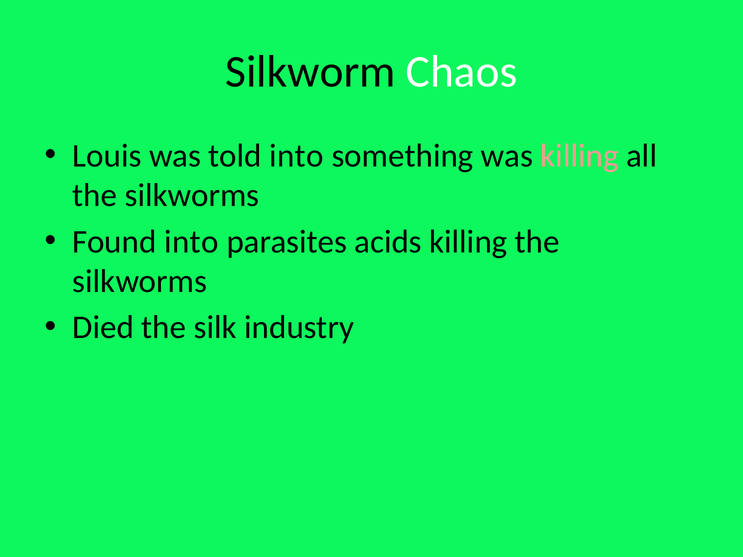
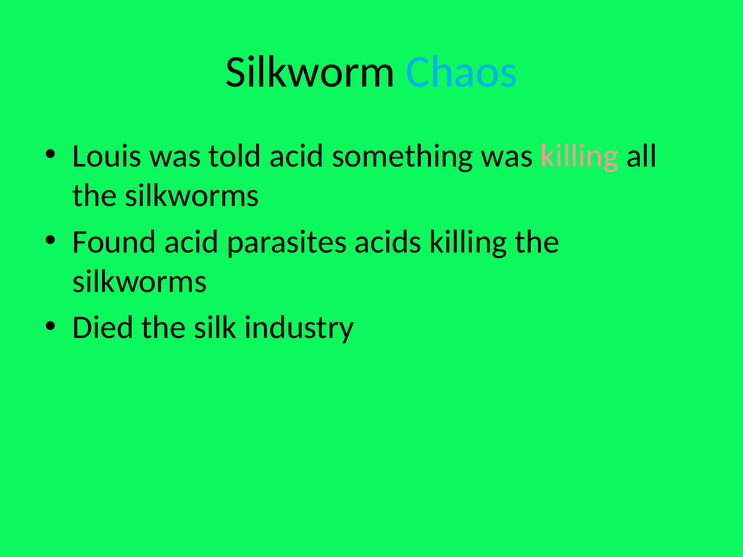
Chaos colour: white -> light blue (462, 72)
told into: into -> acid (297, 156)
Found into: into -> acid (192, 242)
